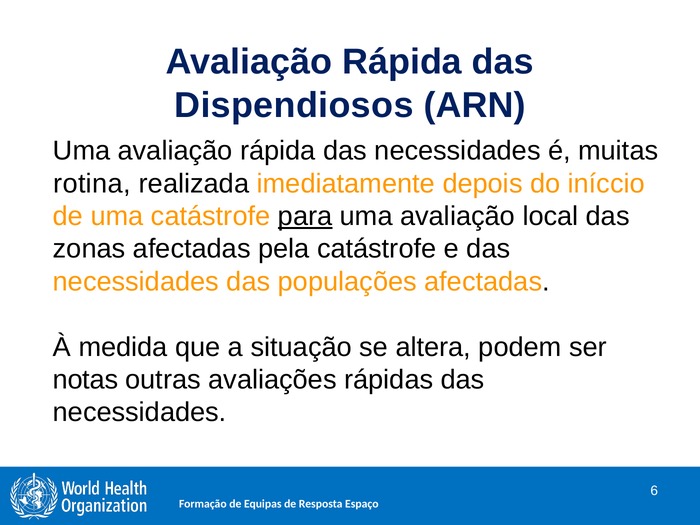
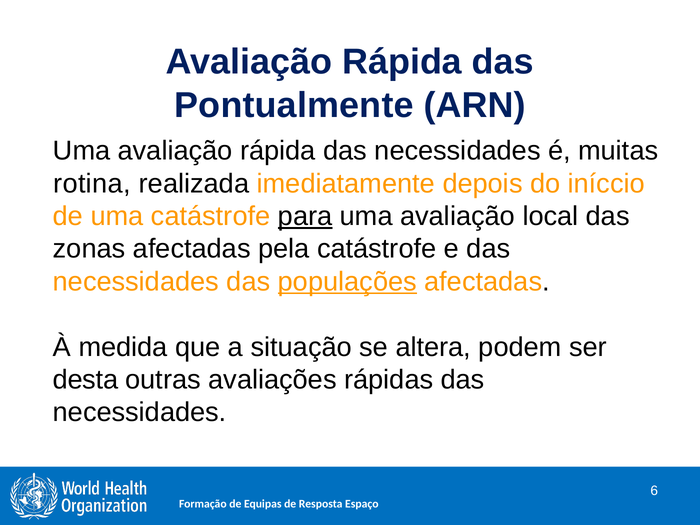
Dispendiosos: Dispendiosos -> Pontualmente (294, 105)
populações underline: none -> present (347, 282)
notas: notas -> desta (85, 380)
